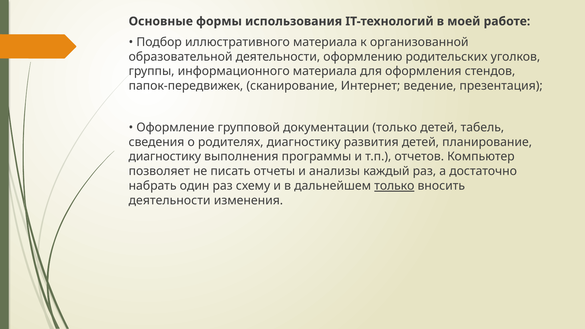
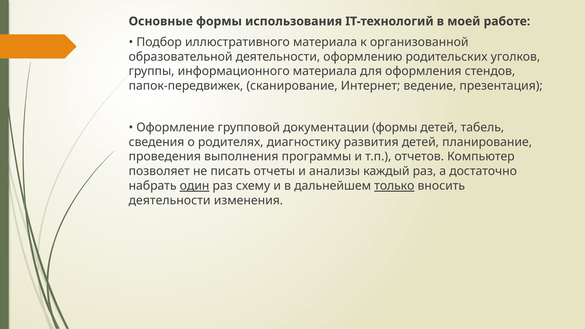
документации только: только -> формы (395, 127)
диагностику: диагностику -> проведения (165, 157)
один underline: none -> present (195, 186)
